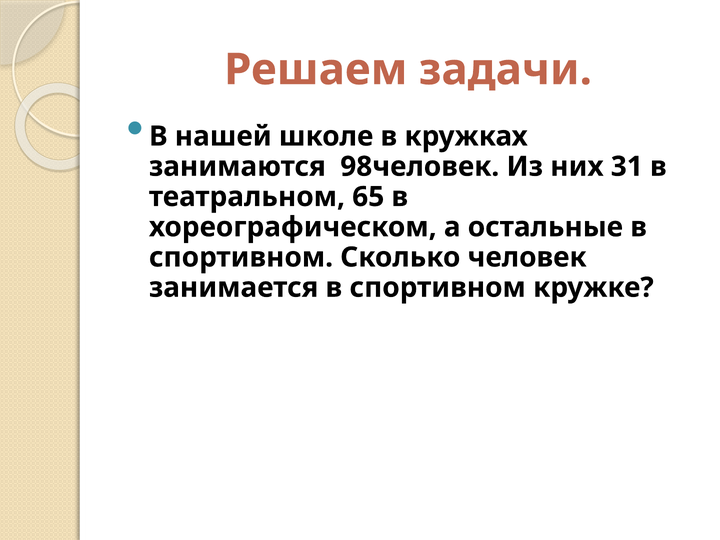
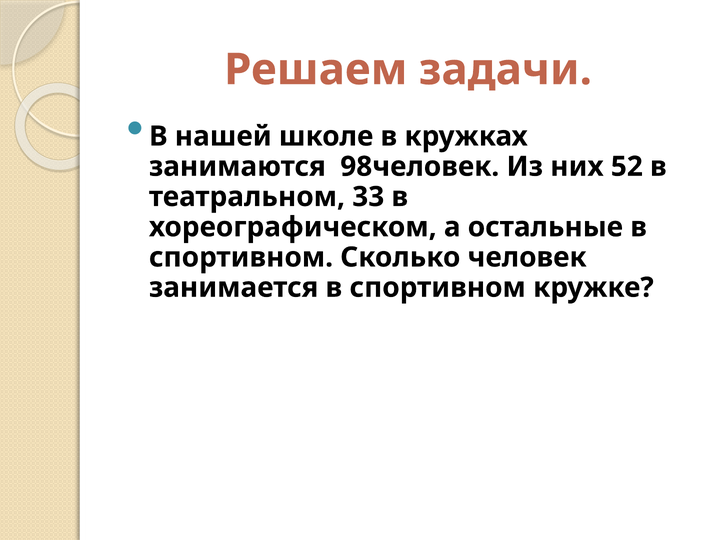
31: 31 -> 52 (627, 167)
65: 65 -> 33 (368, 197)
